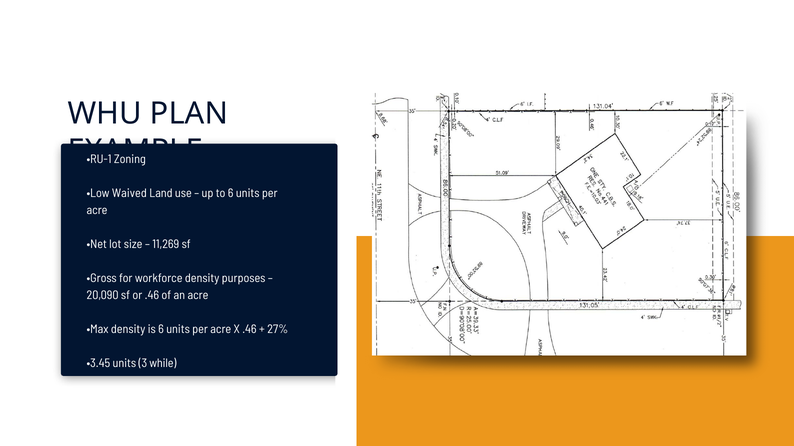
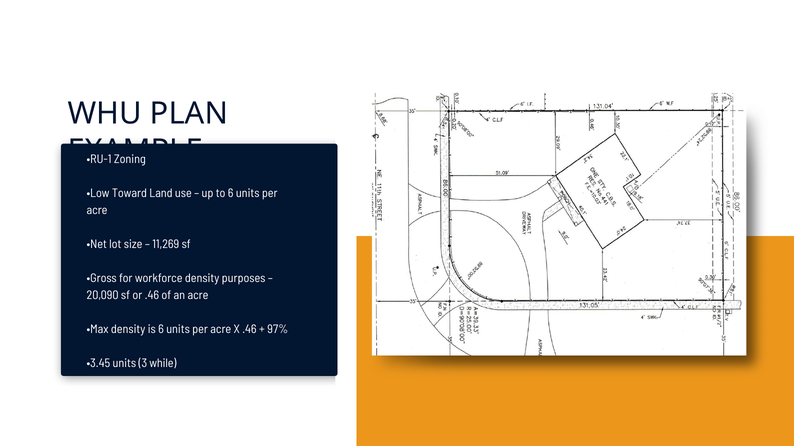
Waived: Waived -> Toward (129, 193)
27%: 27% -> 97% (278, 330)
